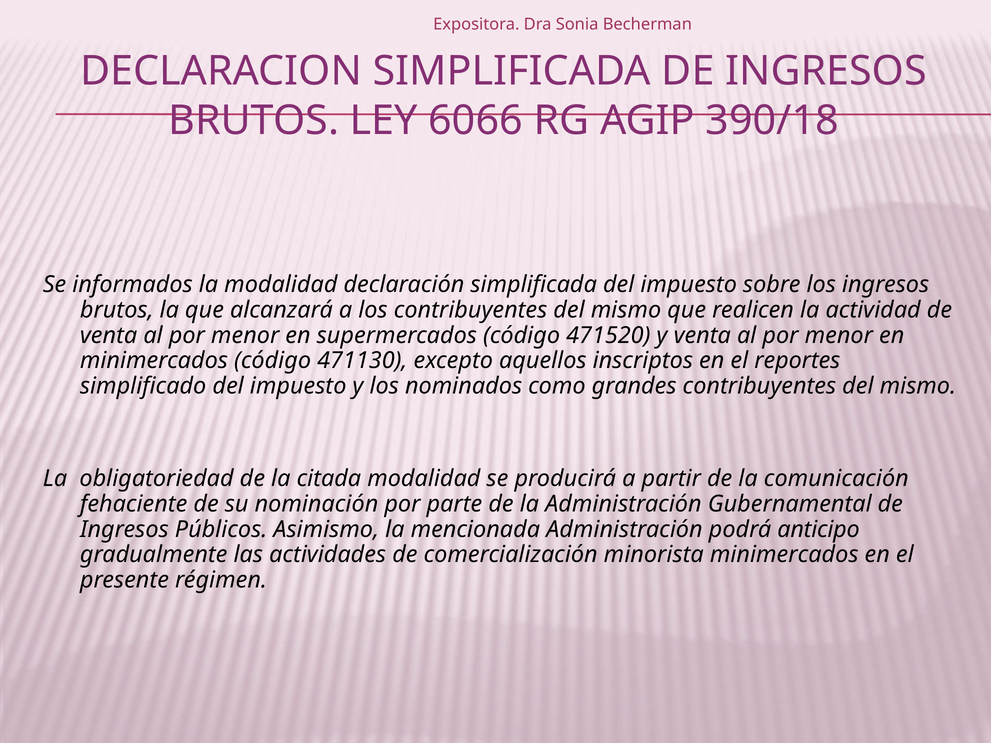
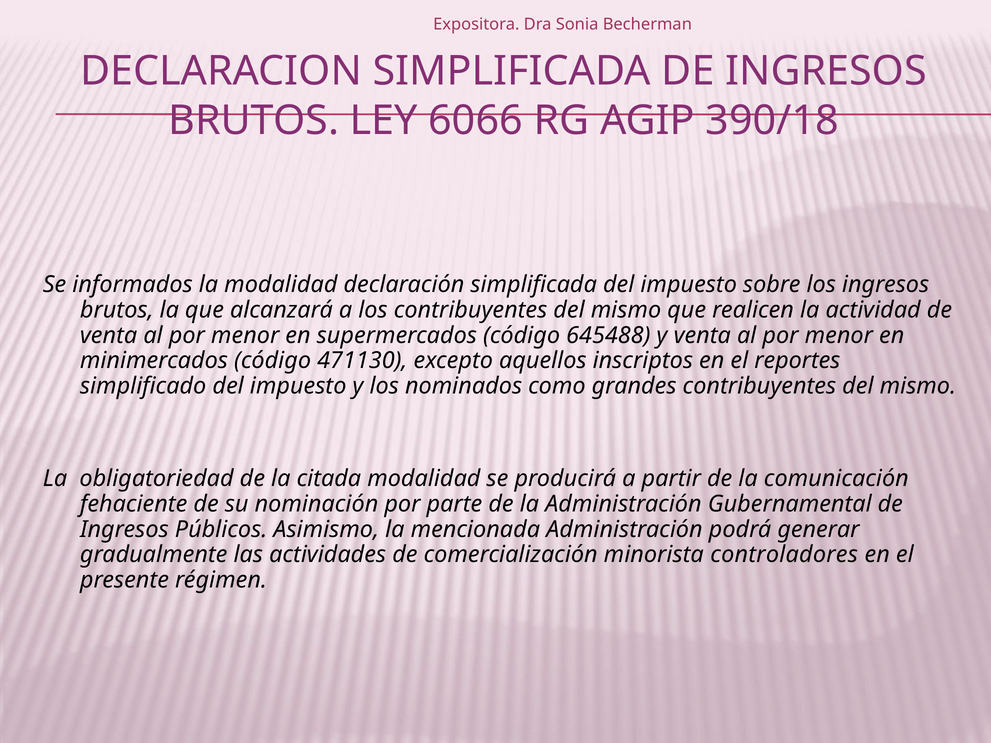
471520: 471520 -> 645488 (608, 335)
anticipo: anticipo -> generar (818, 529)
minorista minimercados: minimercados -> controladores (784, 555)
